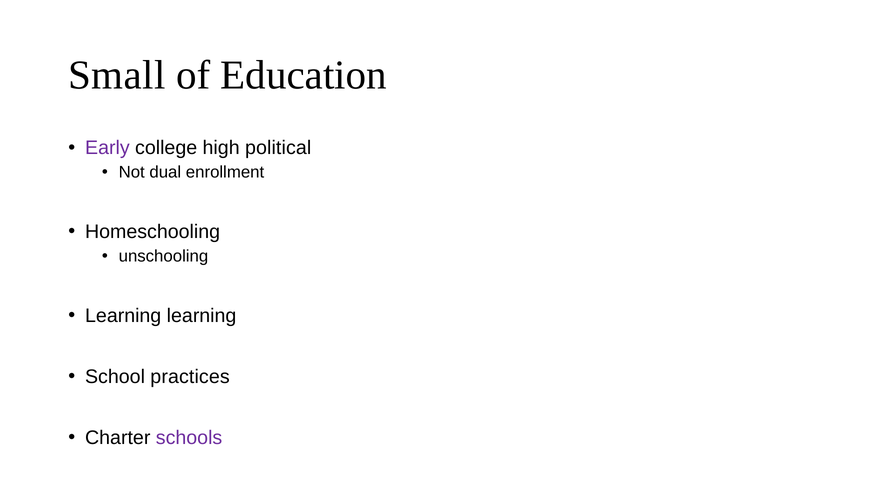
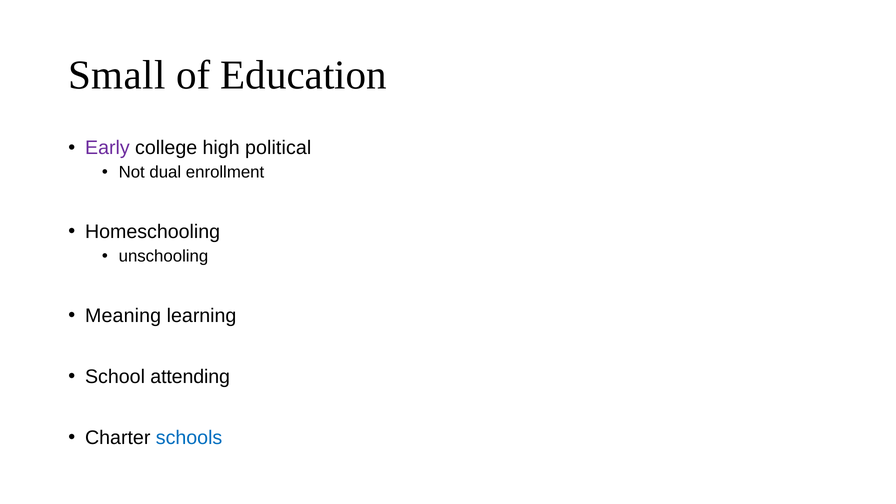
Learning: Learning -> Meaning (123, 316)
practices: practices -> attending (190, 377)
schools colour: purple -> blue (189, 438)
